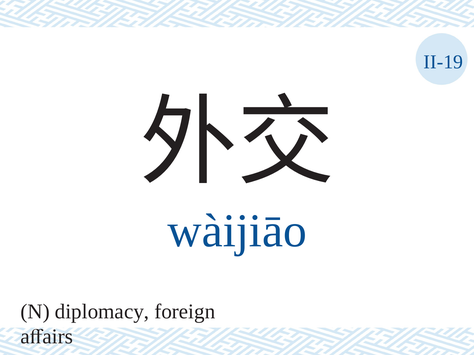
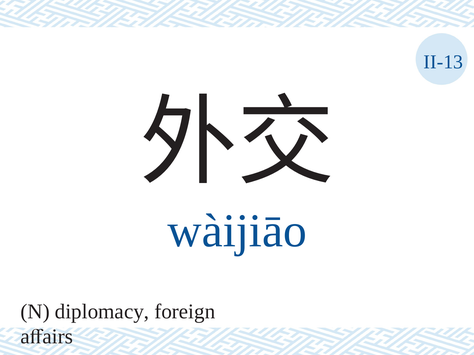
II-19: II-19 -> II-13 (443, 62)
